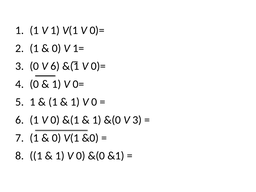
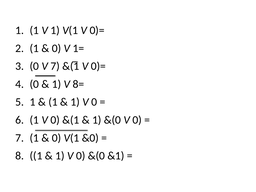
V 6: 6 -> 7 (55, 66)
0=: 0= -> 8= (78, 84)
&(0 V 3: 3 -> 0 (137, 120)
